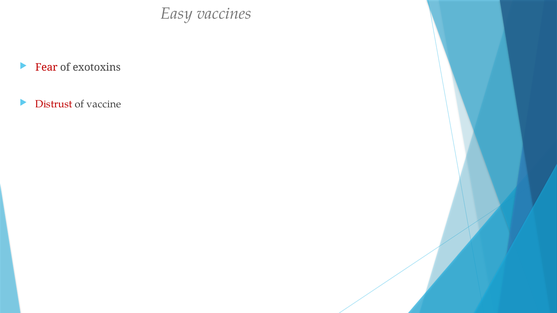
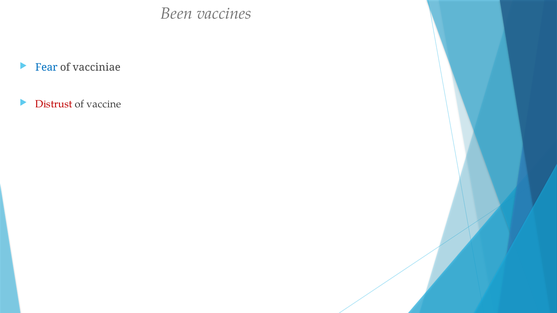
Easy: Easy -> Been (177, 14)
Fear colour: red -> blue (46, 68)
exotoxins: exotoxins -> vacciniae (97, 68)
